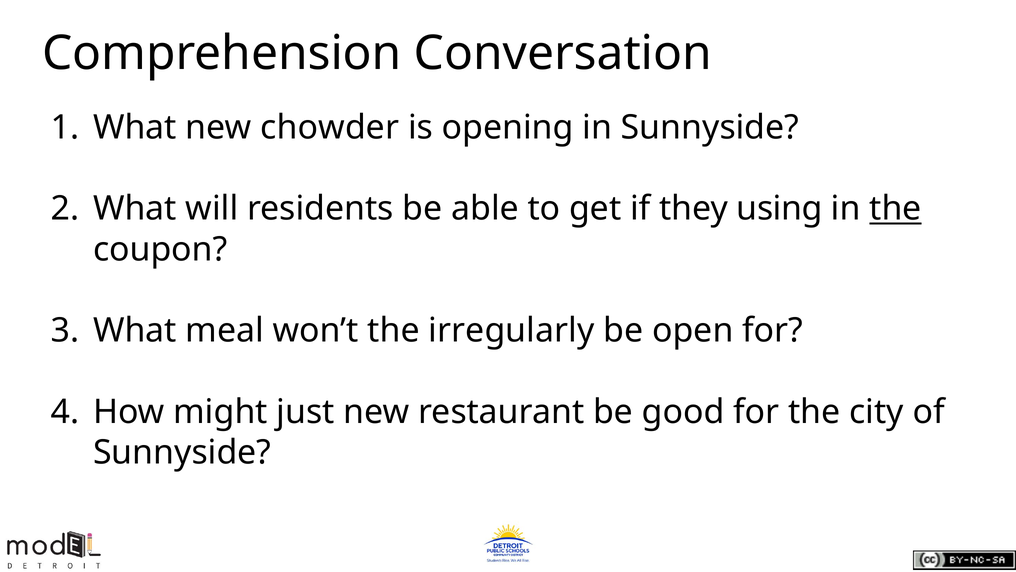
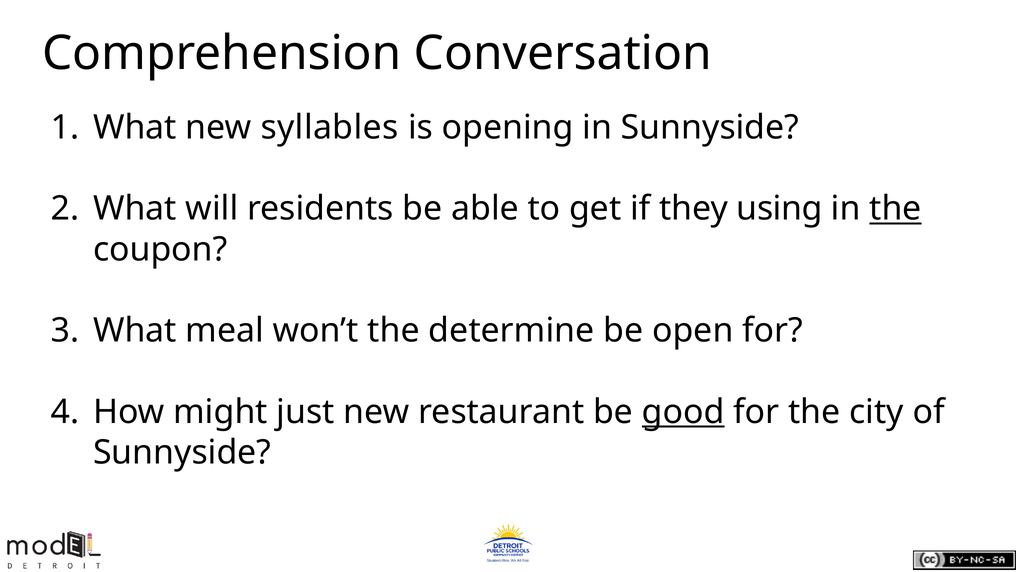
chowder: chowder -> syllables (330, 127)
irregularly: irregularly -> determine (512, 330)
good underline: none -> present (683, 412)
